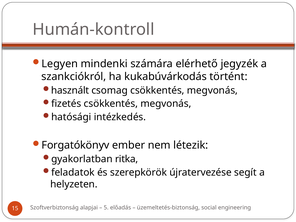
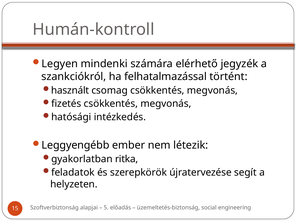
kukabúvárkodás: kukabúvárkodás -> felhatalmazással (166, 77)
Forgatókönyv: Forgatókönyv -> Leggyengébb (75, 145)
